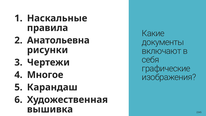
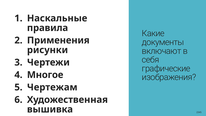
Анатольевна: Анатольевна -> Применения (58, 40)
Карандаш: Карандаш -> Чертежам (52, 87)
